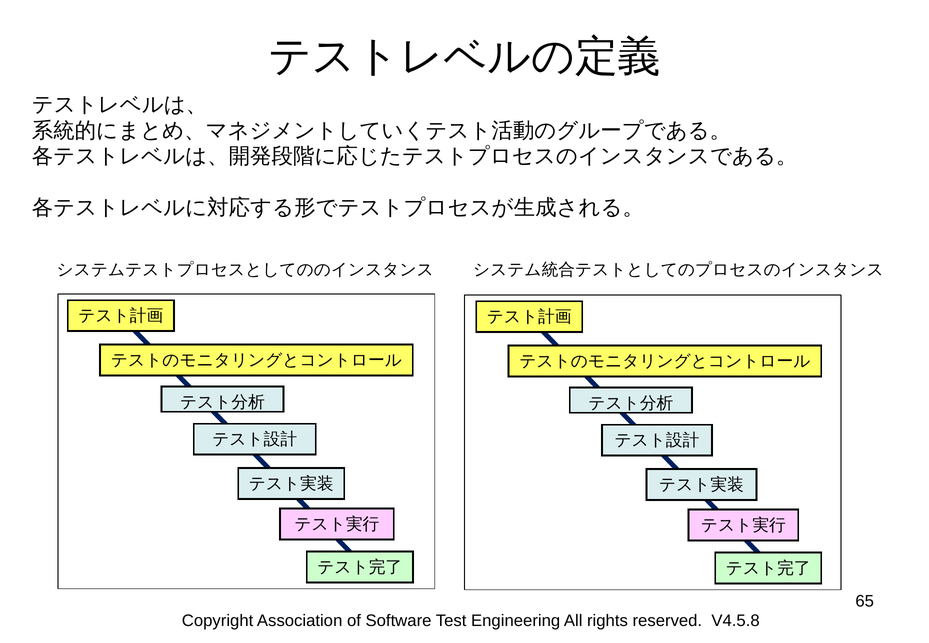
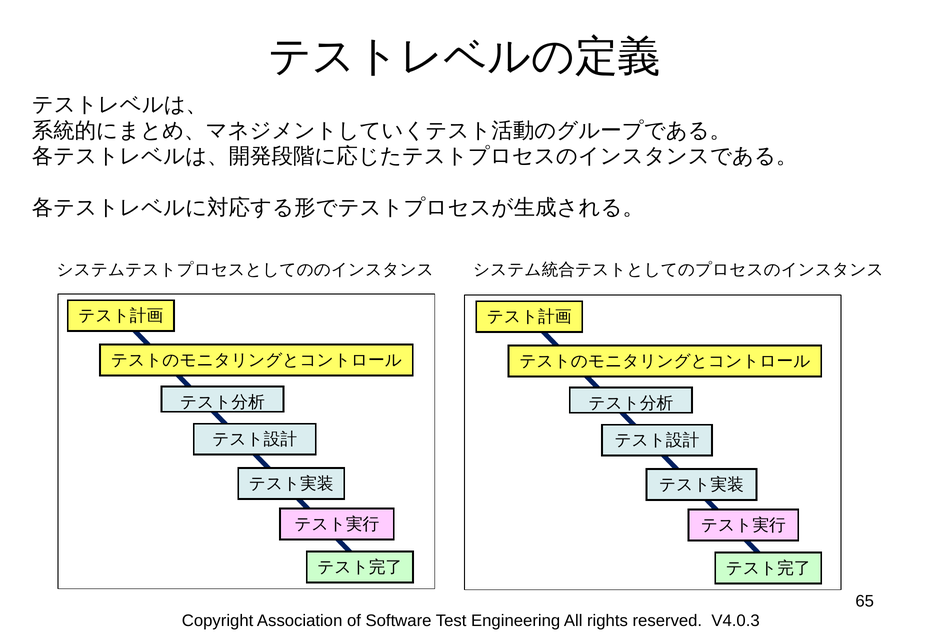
V4.5.8: V4.5.8 -> V4.0.3 (736, 621)
